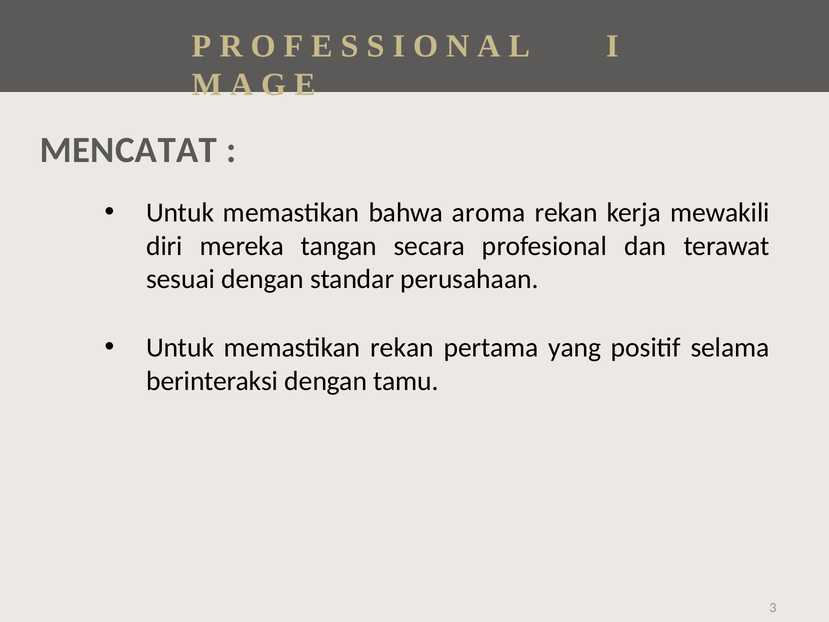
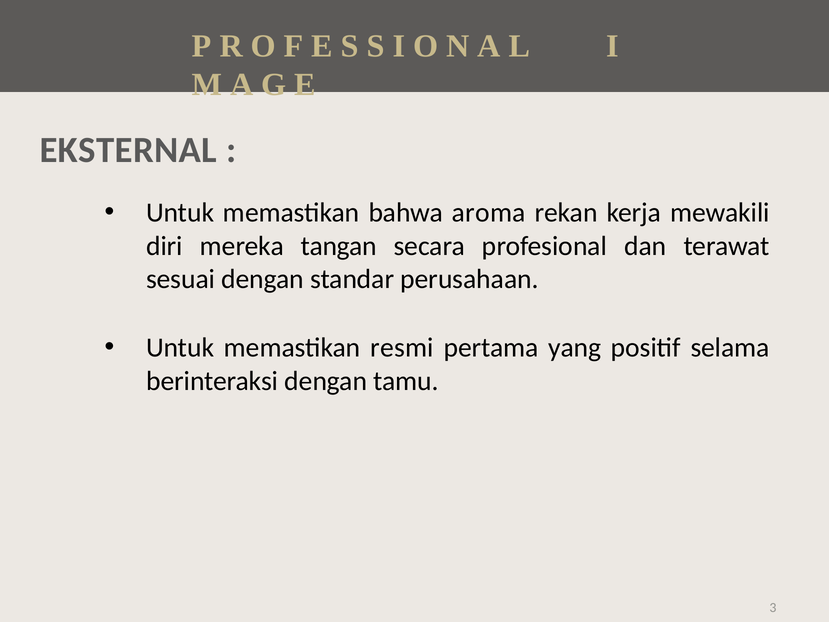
MENCATAT: MENCATAT -> EKSTERNAL (128, 150)
memastikan rekan: rekan -> resmi (402, 348)
